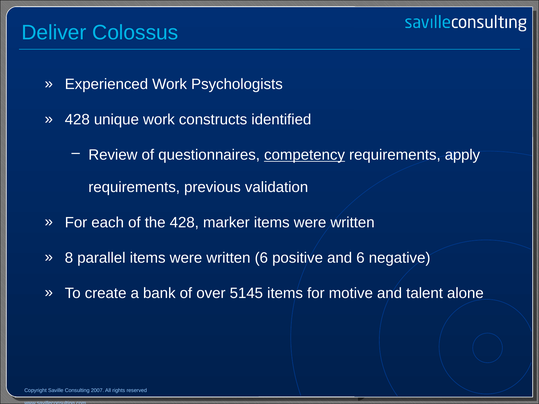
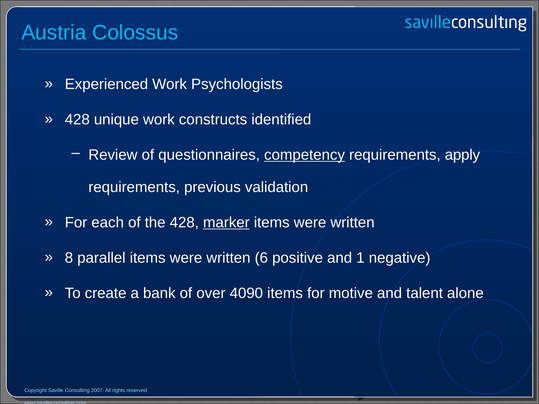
Deliver: Deliver -> Austria (54, 33)
marker underline: none -> present (226, 223)
and 6: 6 -> 1 (360, 258)
5145: 5145 -> 4090 (246, 293)
